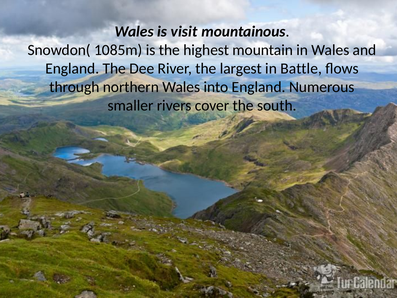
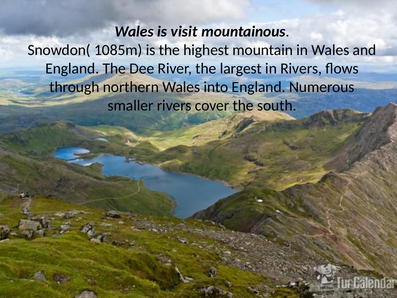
in Battle: Battle -> Rivers (301, 68)
